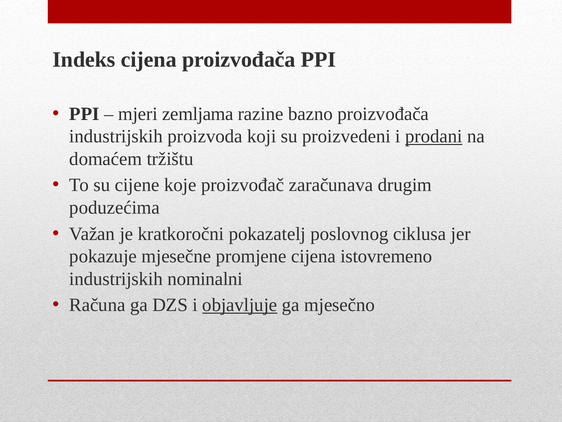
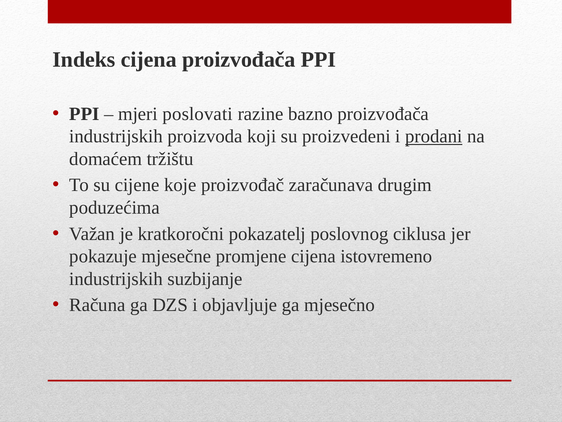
zemljama: zemljama -> poslovati (198, 114)
nominalni: nominalni -> suzbijanje (205, 279)
objavljuje underline: present -> none (240, 305)
